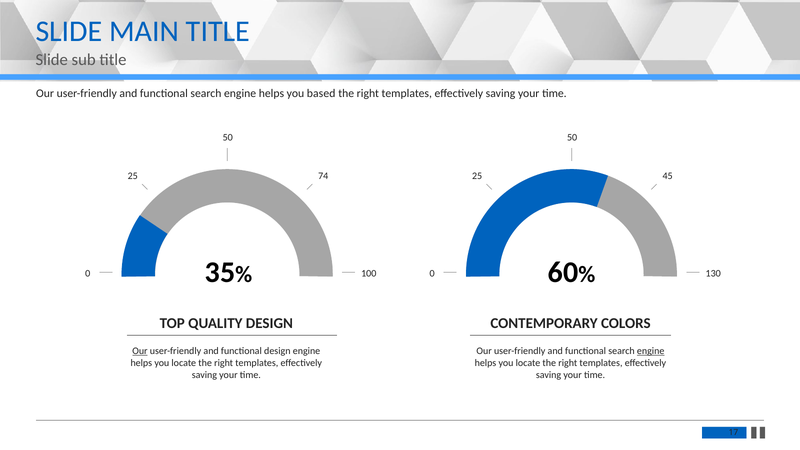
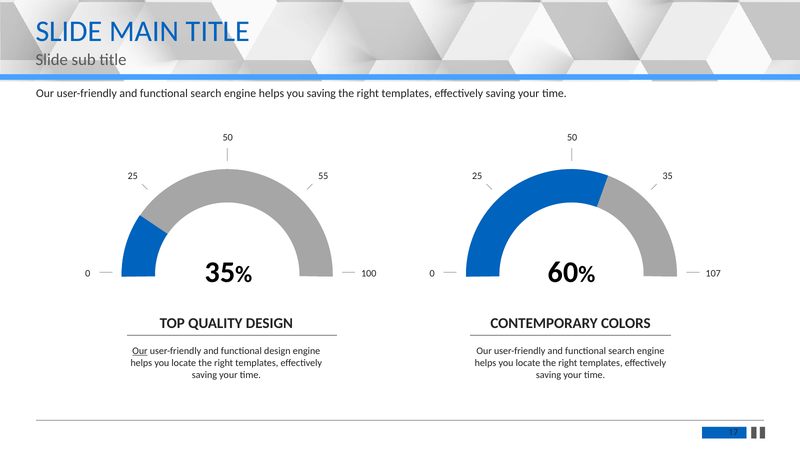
you based: based -> saving (321, 94)
74: 74 -> 55 (323, 176)
45: 45 -> 35 (668, 176)
130: 130 -> 107 (713, 273)
engine underline: present -> none (651, 351)
